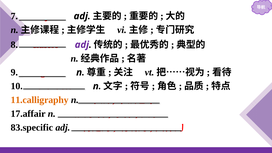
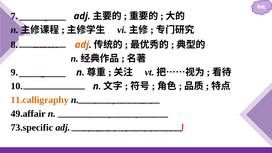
adj colour: purple -> orange (82, 45)
17.affair: 17.affair -> 49.affair (28, 114)
83.specific: 83.specific -> 73.specific (32, 128)
